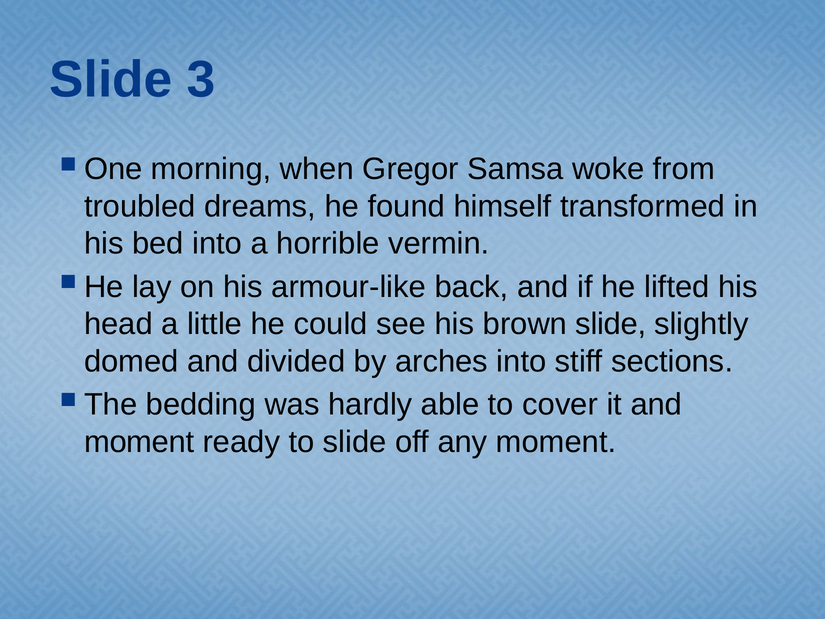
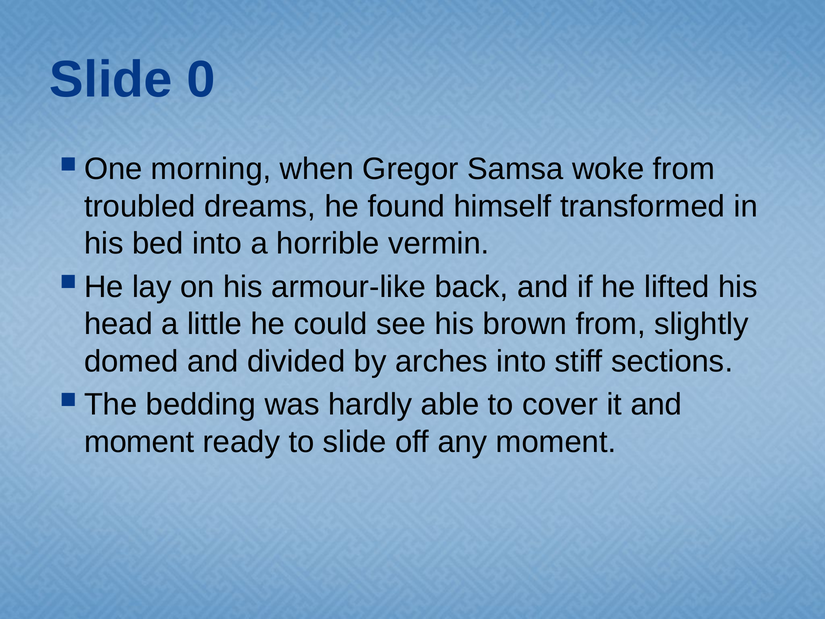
3: 3 -> 0 (201, 80)
brown slide: slide -> from (611, 324)
